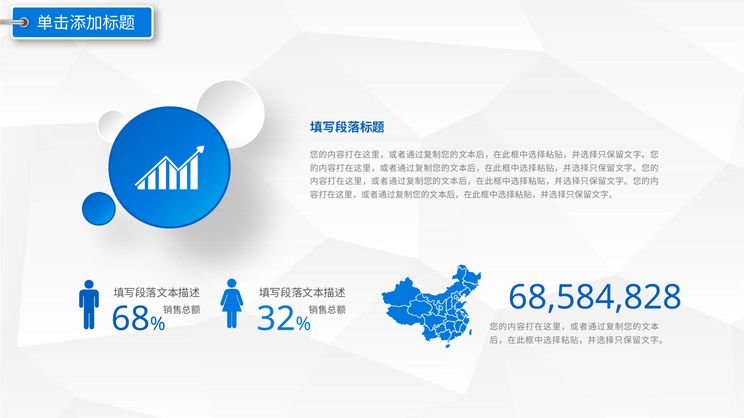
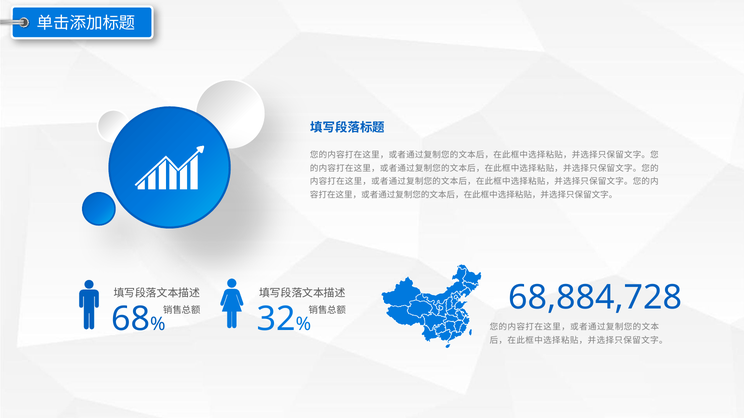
68,584,828: 68,584,828 -> 68,884,728 (595, 298)
